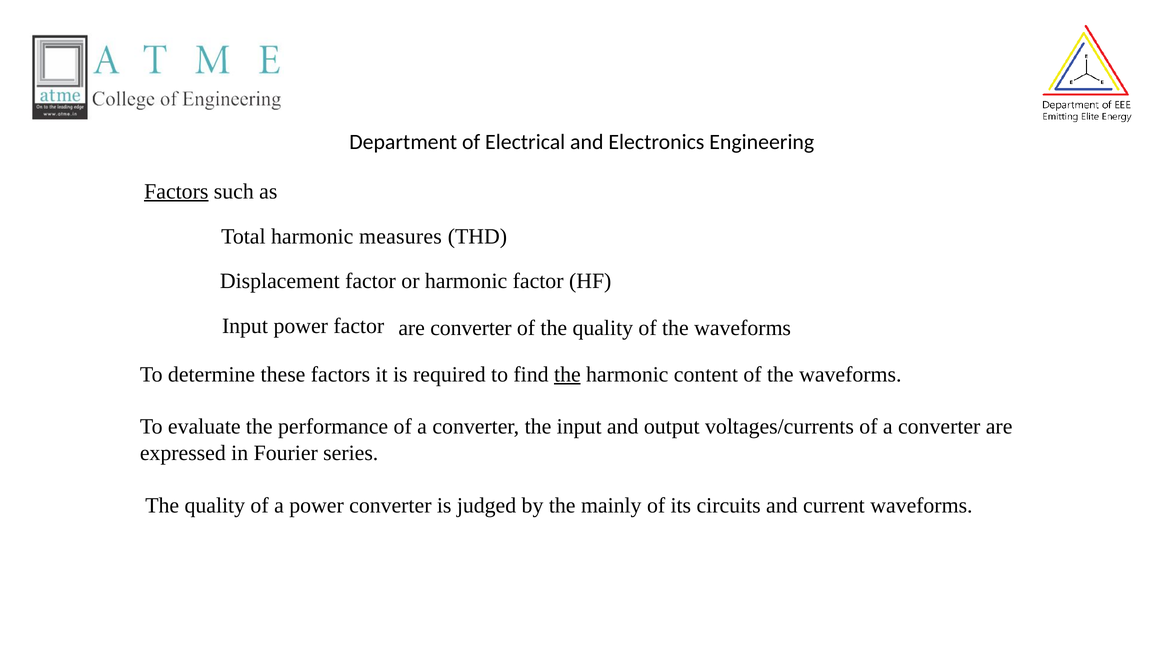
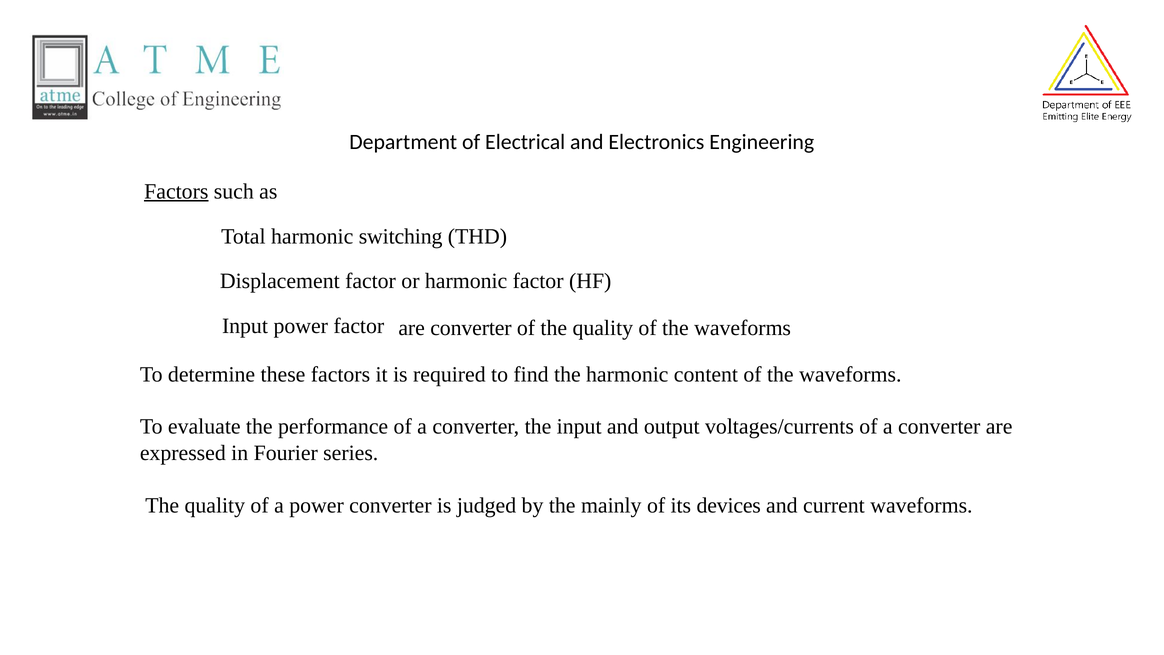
measures: measures -> switching (401, 236)
the underline: present -> none (567, 374)
circuits: circuits -> devices (729, 505)
